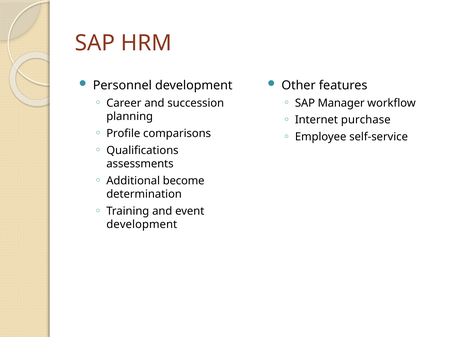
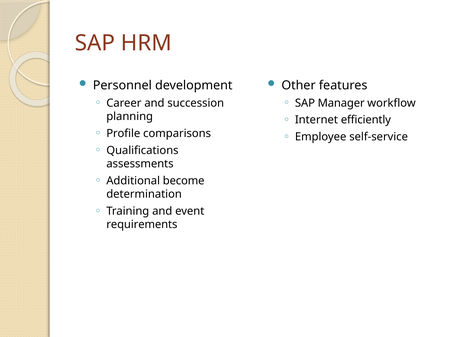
purchase: purchase -> efficiently (366, 120)
development: development -> requirements (142, 224)
